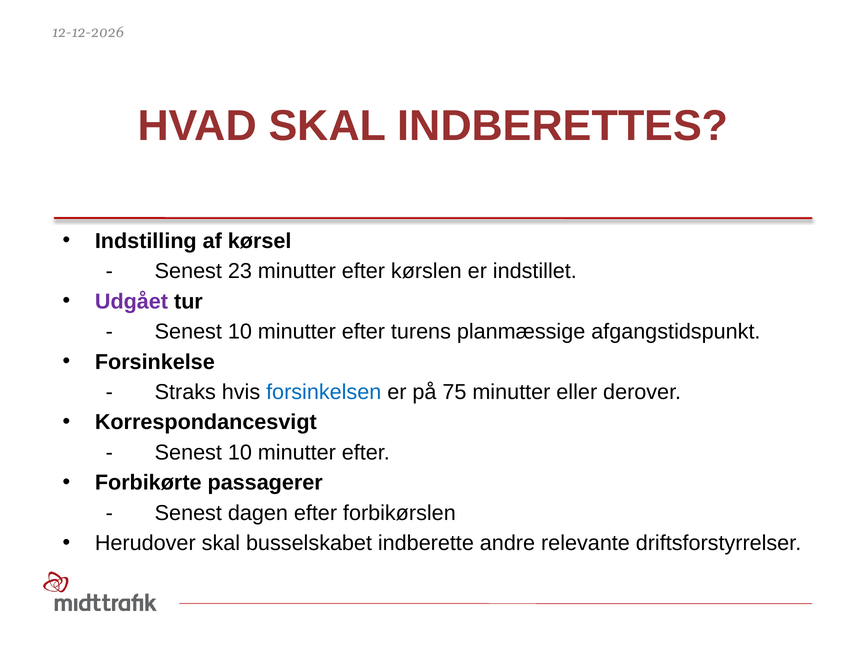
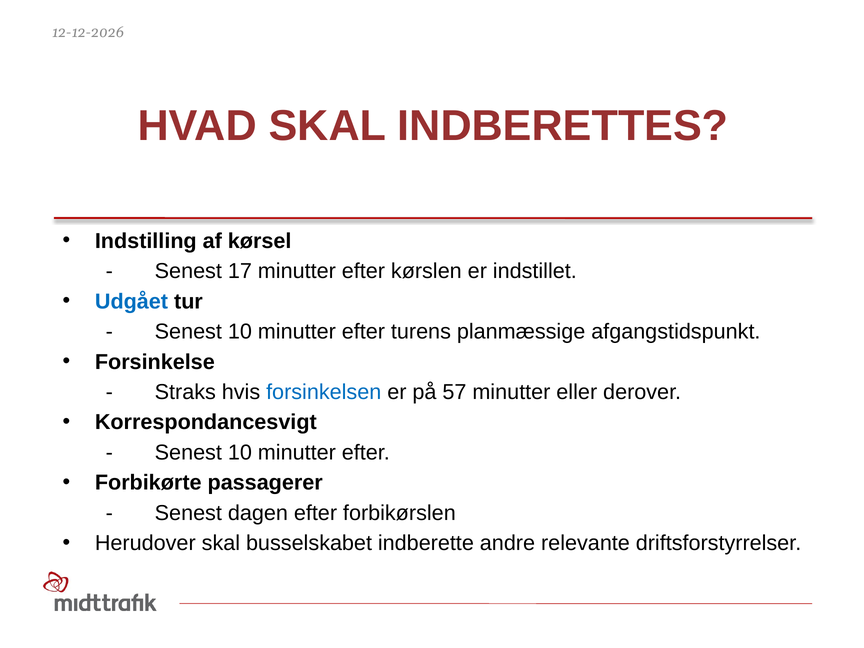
23: 23 -> 17 (240, 271)
Udgået colour: purple -> blue (131, 301)
75: 75 -> 57 (454, 392)
